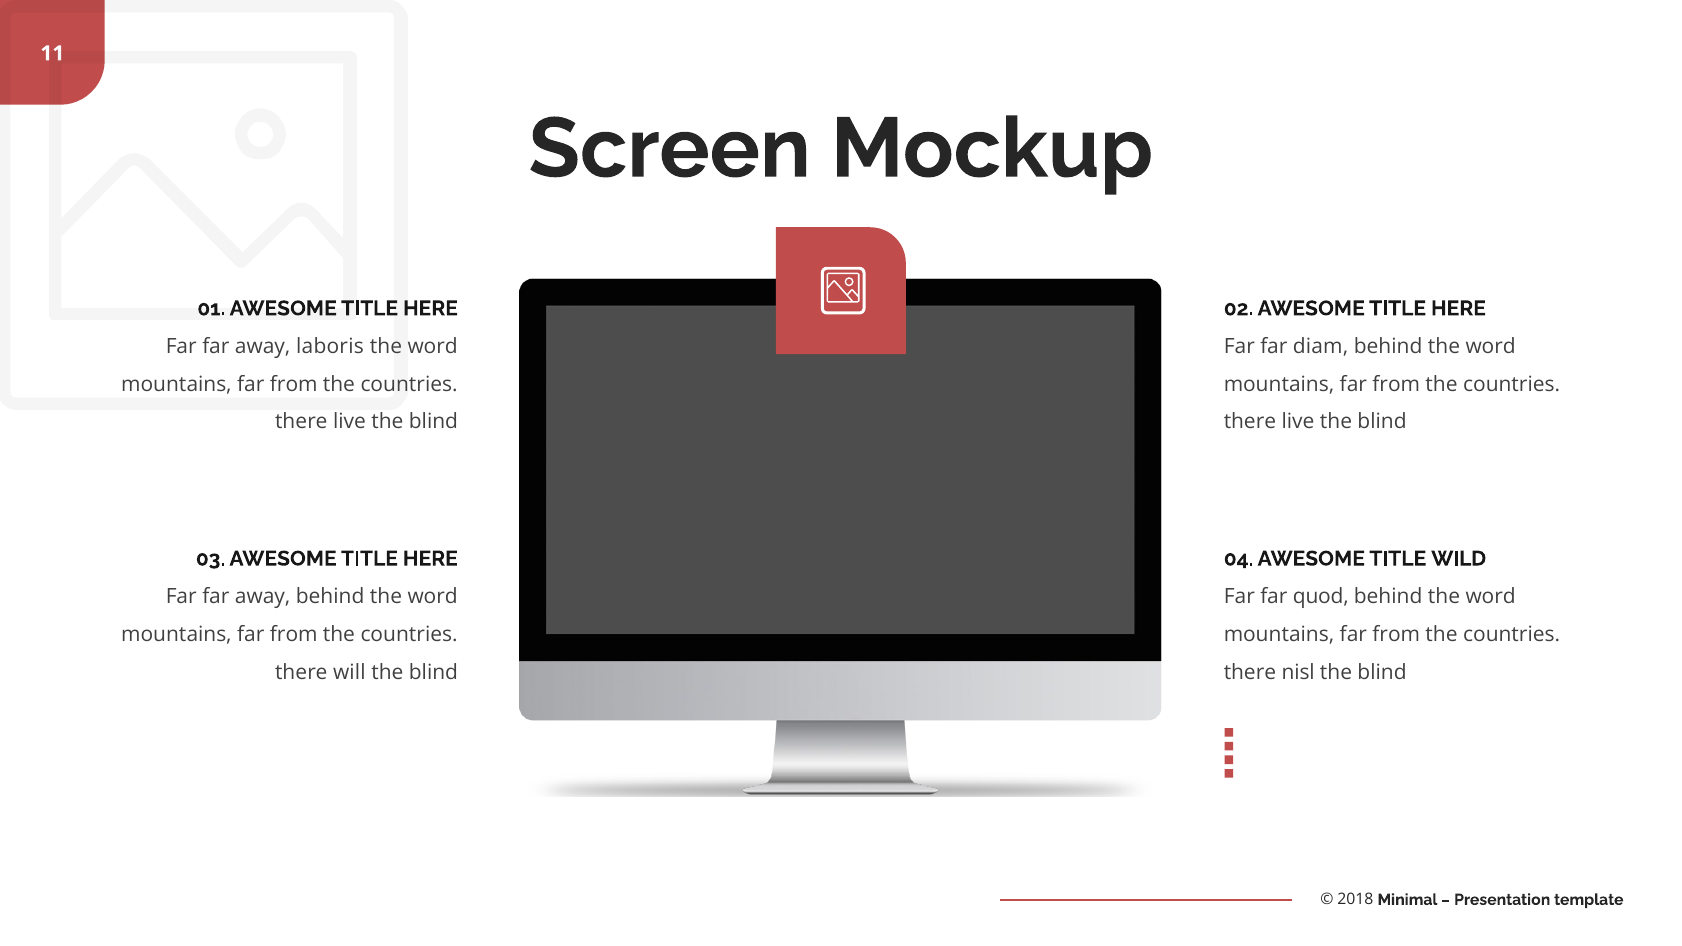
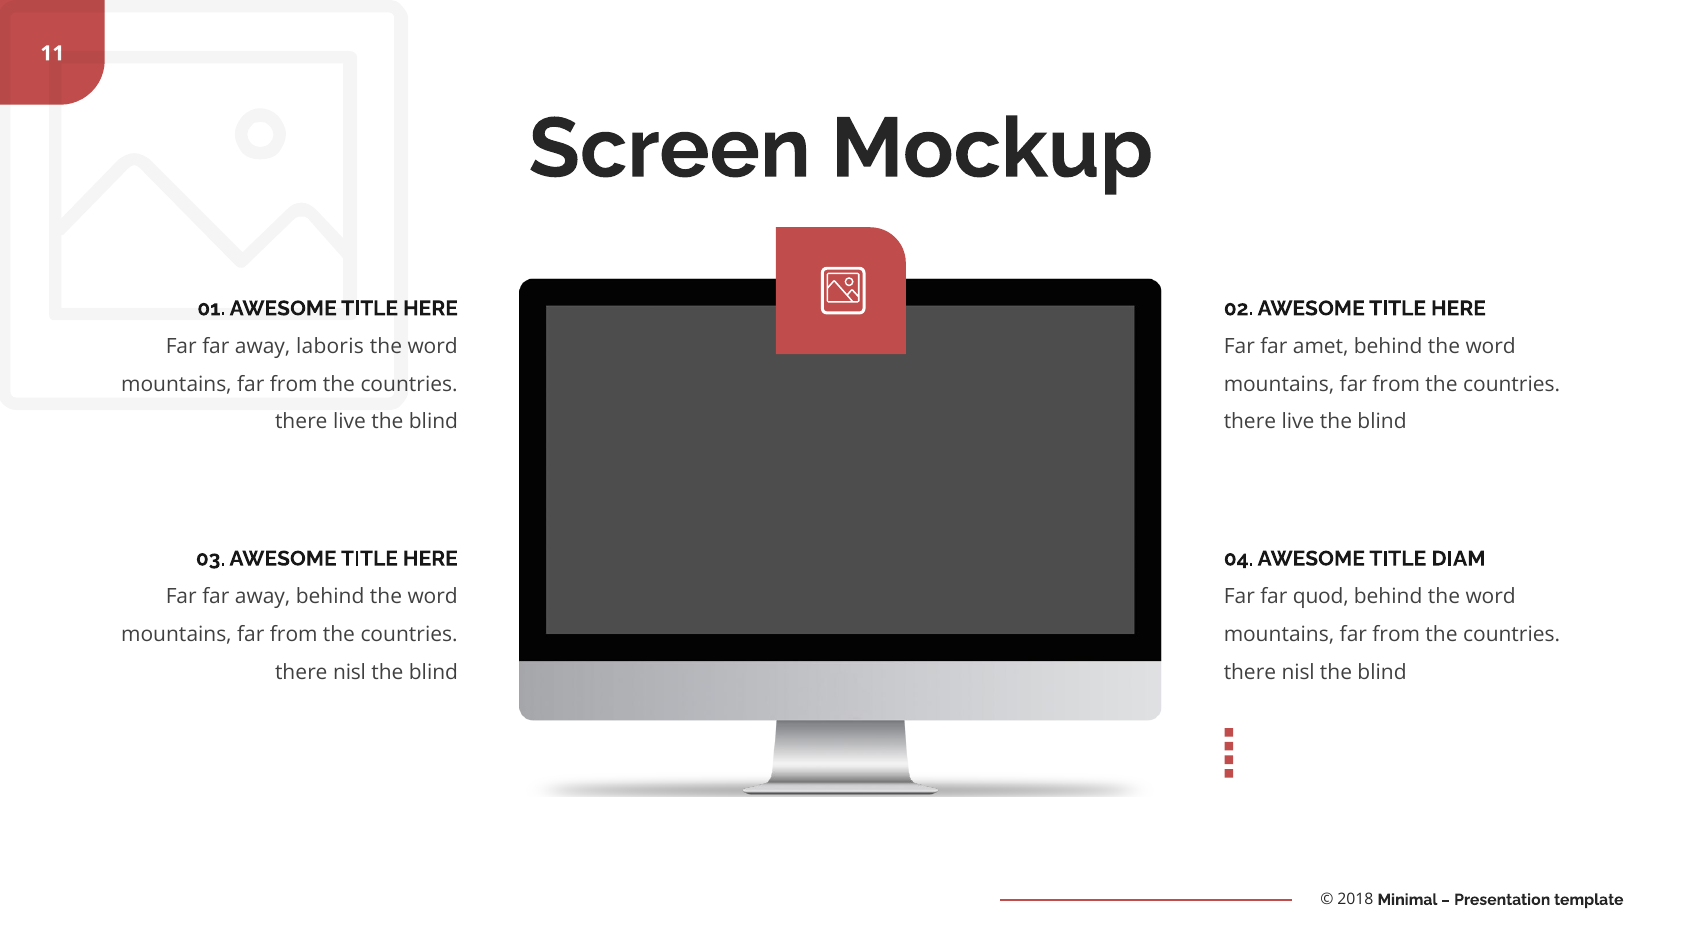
diam: diam -> amet (1321, 346)
WILD: WILD -> DIAM (1459, 559)
will: will -> nisl (350, 672)
